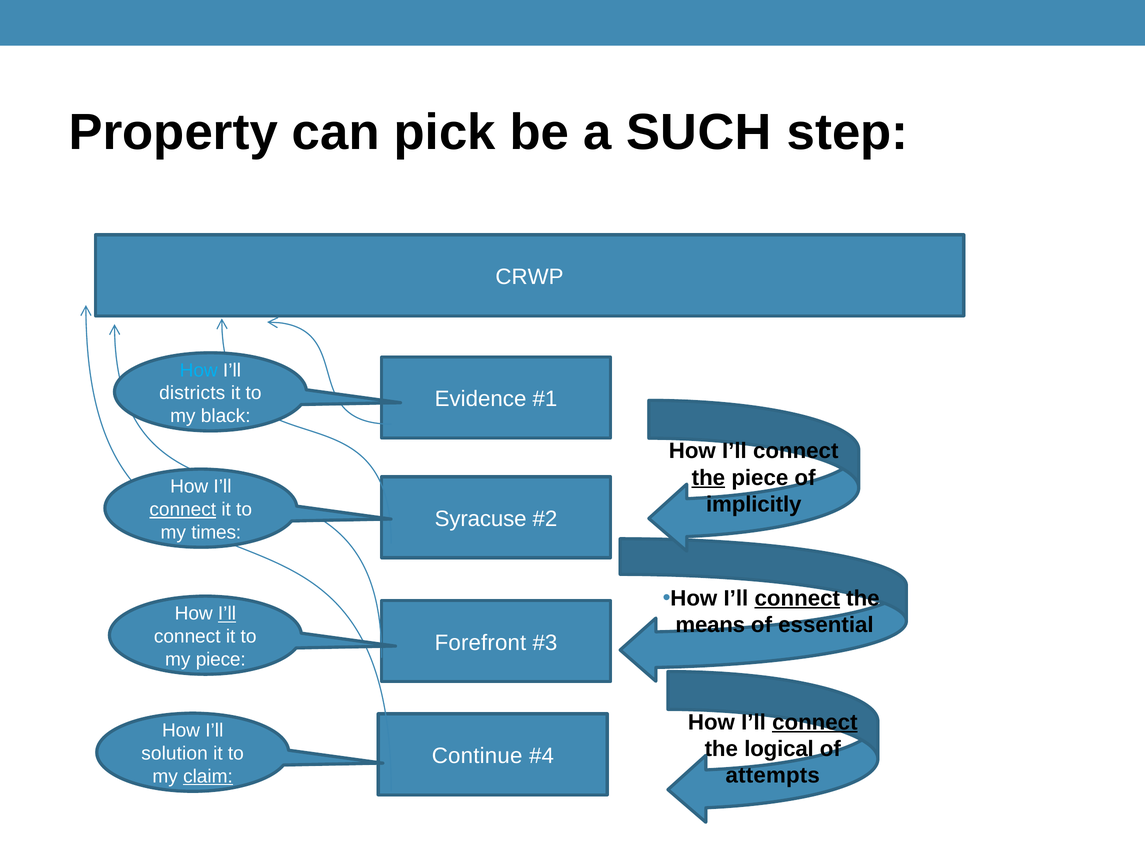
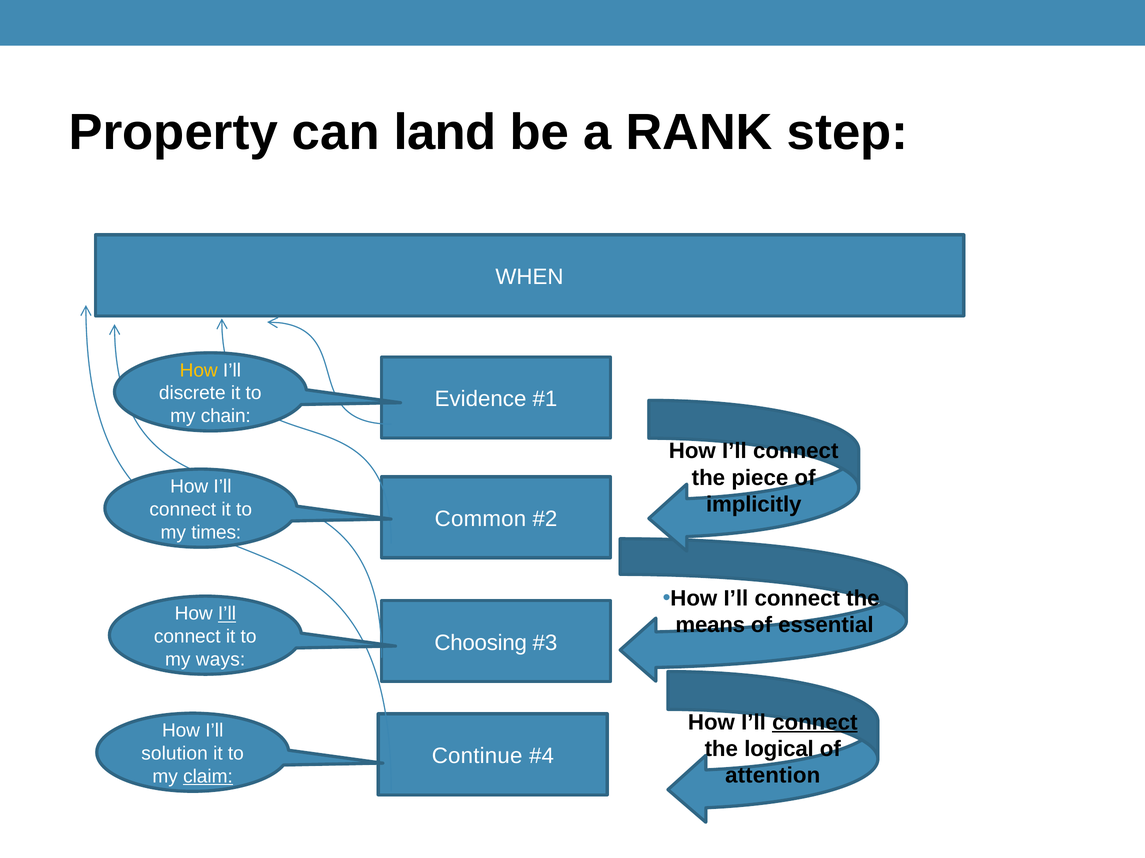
pick: pick -> land (445, 132)
SUCH: SUCH -> RANK (699, 132)
CRWP: CRWP -> WHEN (530, 277)
How colour: light blue -> yellow (199, 371)
districts: districts -> discrete (192, 393)
black: black -> chain (226, 416)
the underline: present -> none (708, 478)
connect underline: present -> none (183, 510)
Syracuse: Syracuse -> Common (480, 519)
connect underline: present -> none (797, 599)
Forefront: Forefront -> Choosing (481, 643)
my piece: piece -> ways (221, 660)
attempts: attempts -> attention (773, 776)
